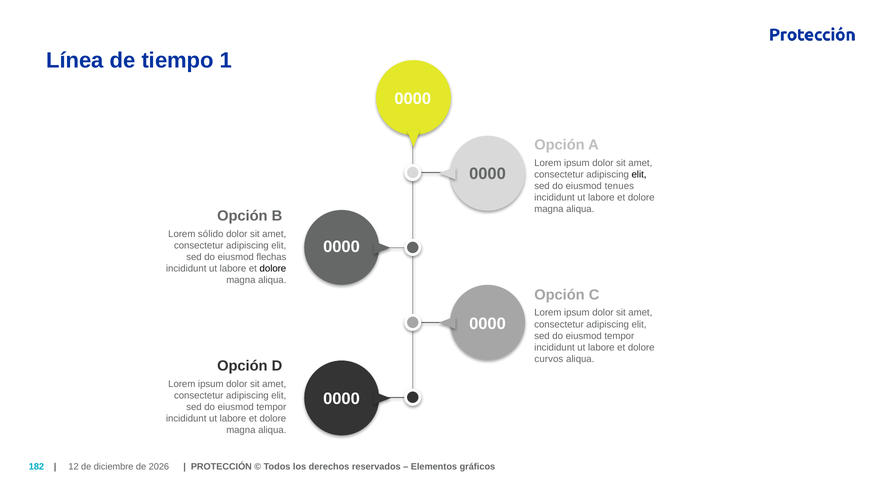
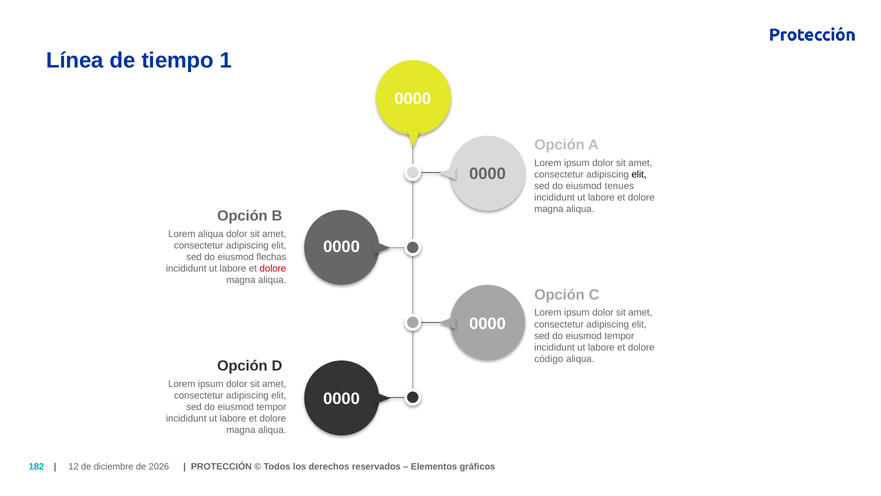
Lorem sólido: sólido -> aliqua (211, 234)
dolore colour: black -> red (273, 269)
curvos: curvos -> código (549, 359)
